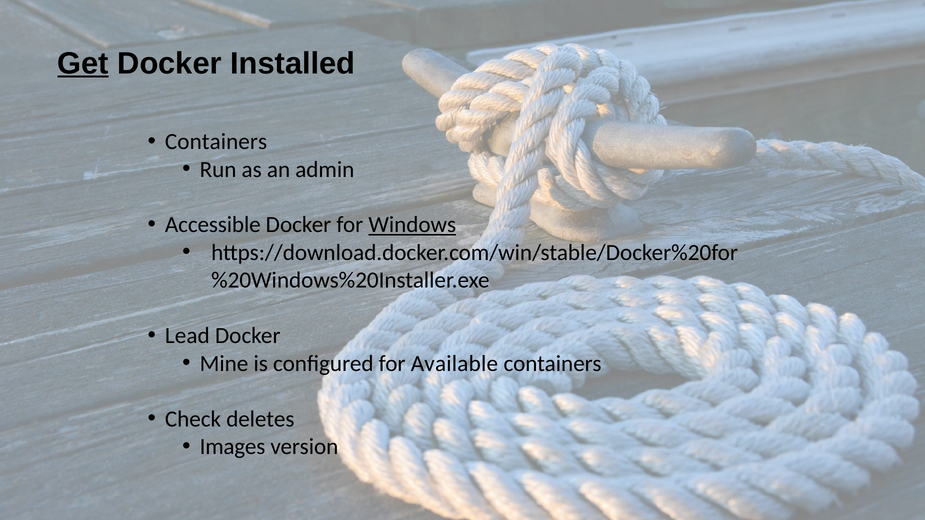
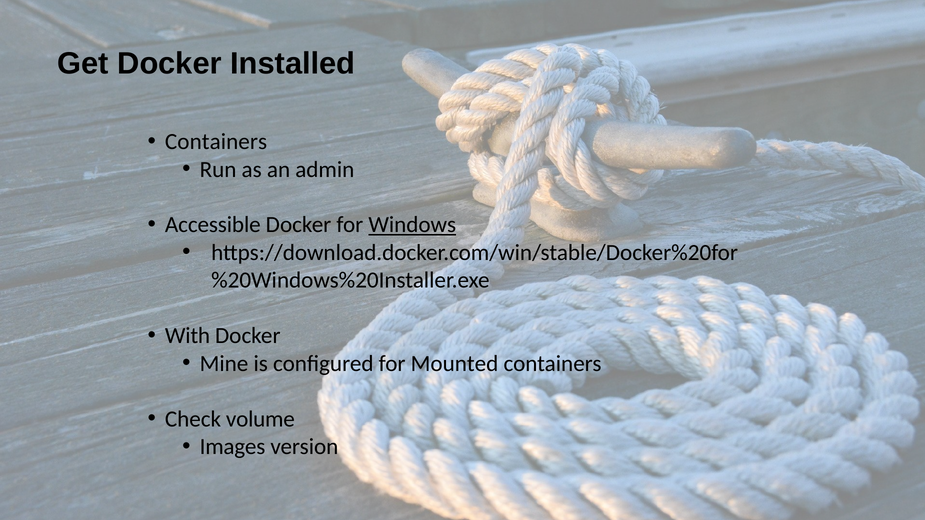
Get underline: present -> none (83, 63)
Lead: Lead -> With (187, 336)
Available: Available -> Mounted (455, 364)
deletes: deletes -> volume (260, 419)
